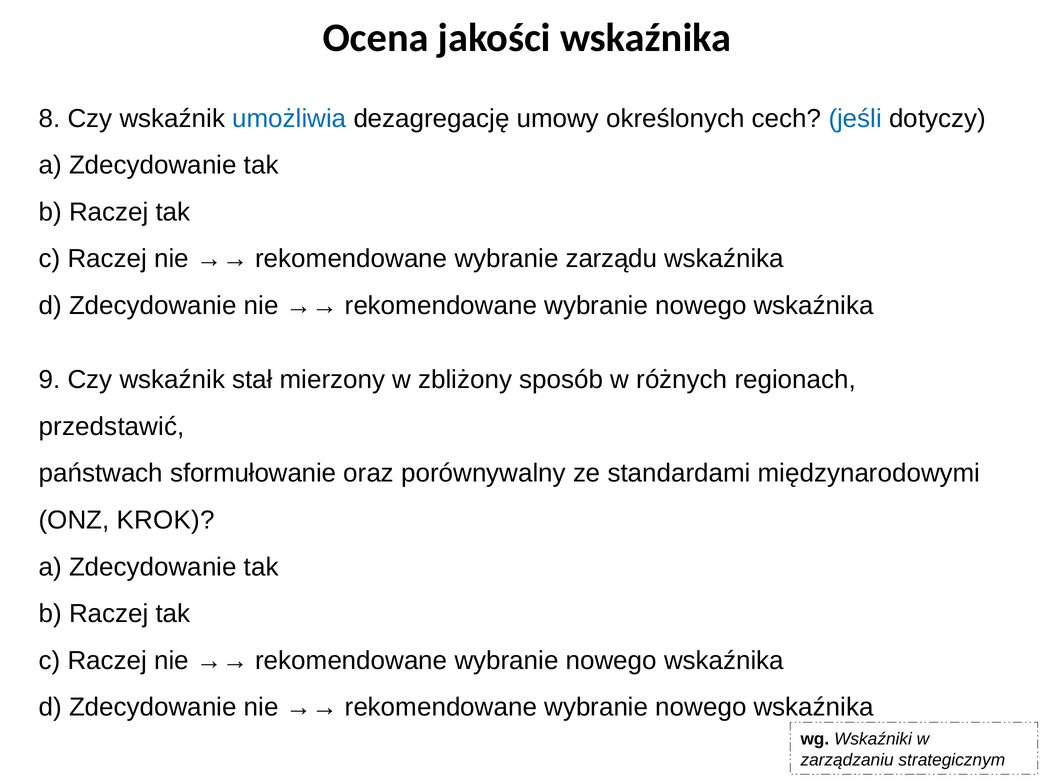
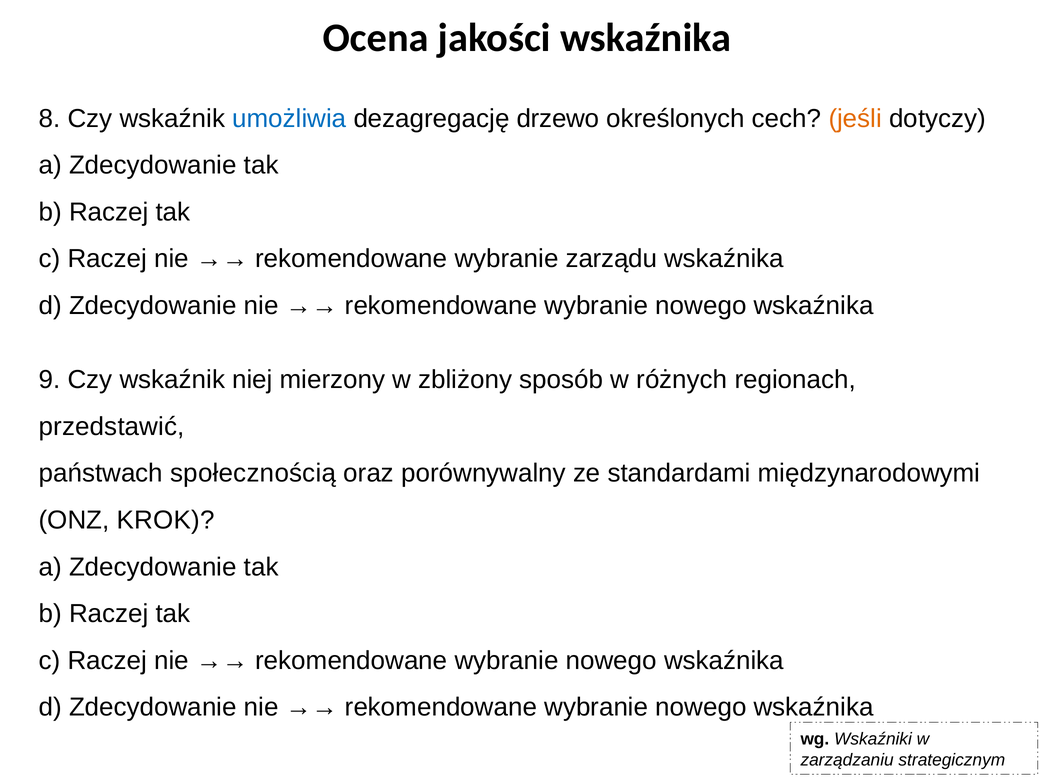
umowy: umowy -> drzewo (558, 118)
jeśli colour: blue -> orange (855, 118)
stał: stał -> niej (252, 380)
sformułowanie: sformułowanie -> społecznością (253, 473)
